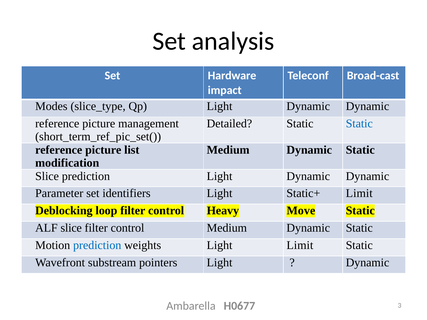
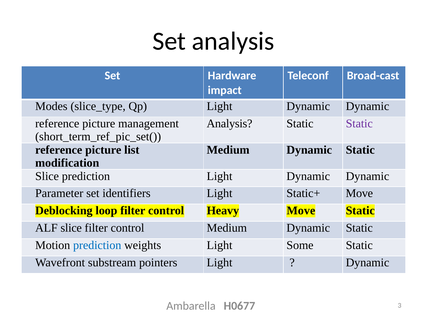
Detailed: Detailed -> Analysis (230, 124)
Static colour: blue -> purple (359, 124)
Static+ Limit: Limit -> Move (359, 194)
Light Limit: Limit -> Some (300, 245)
